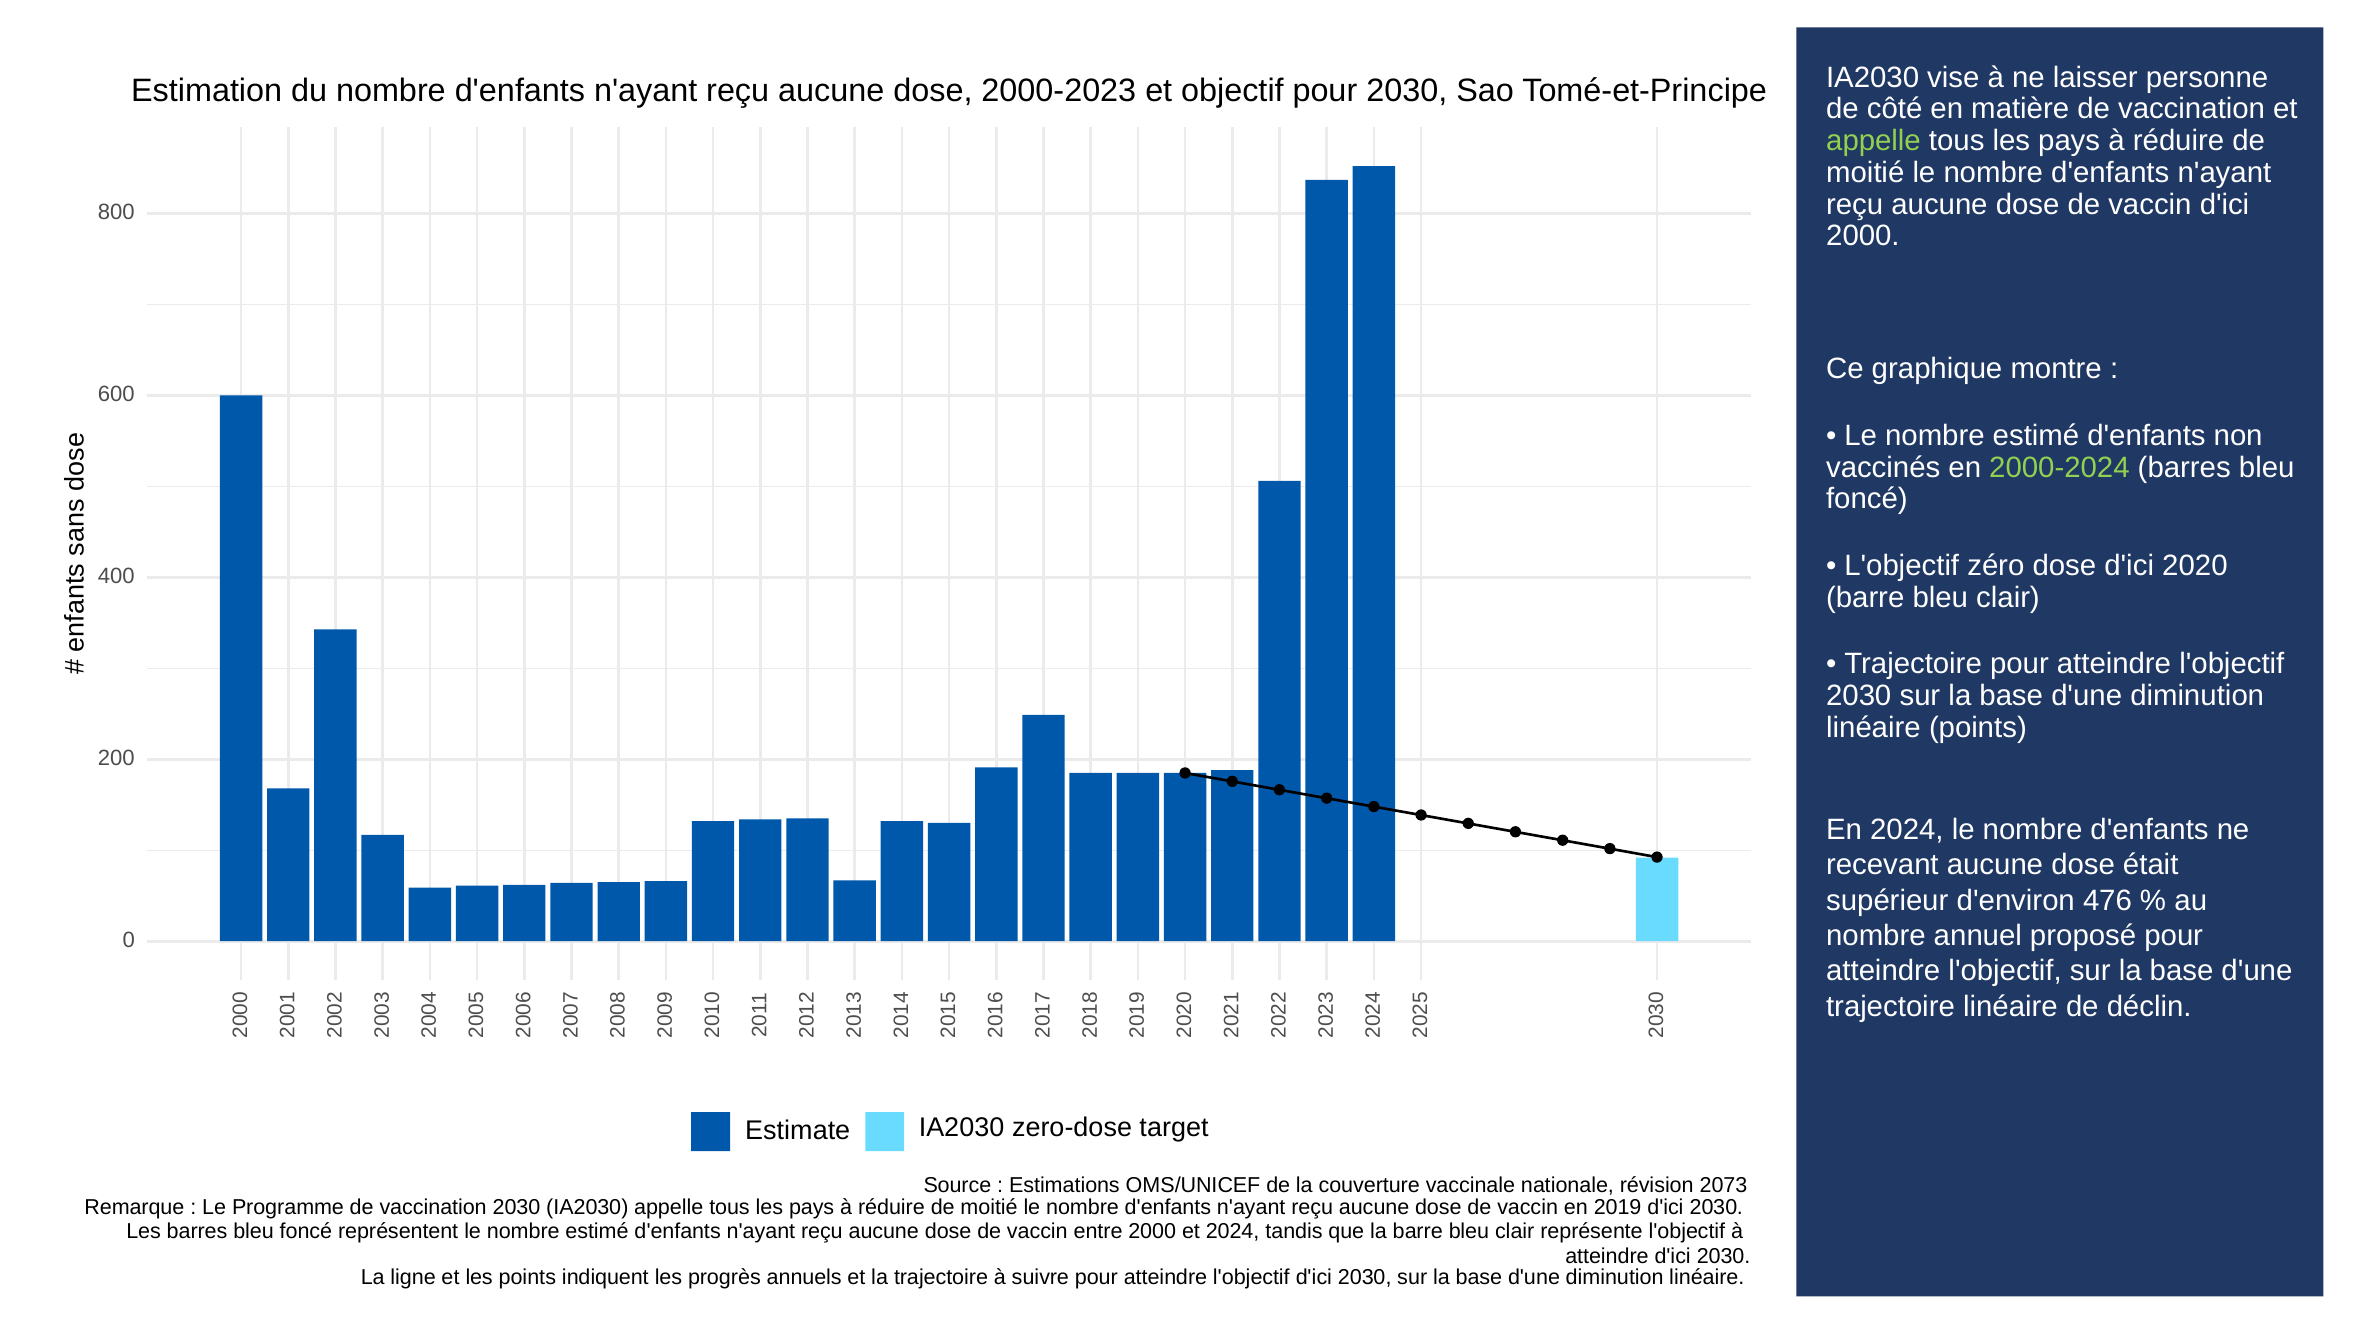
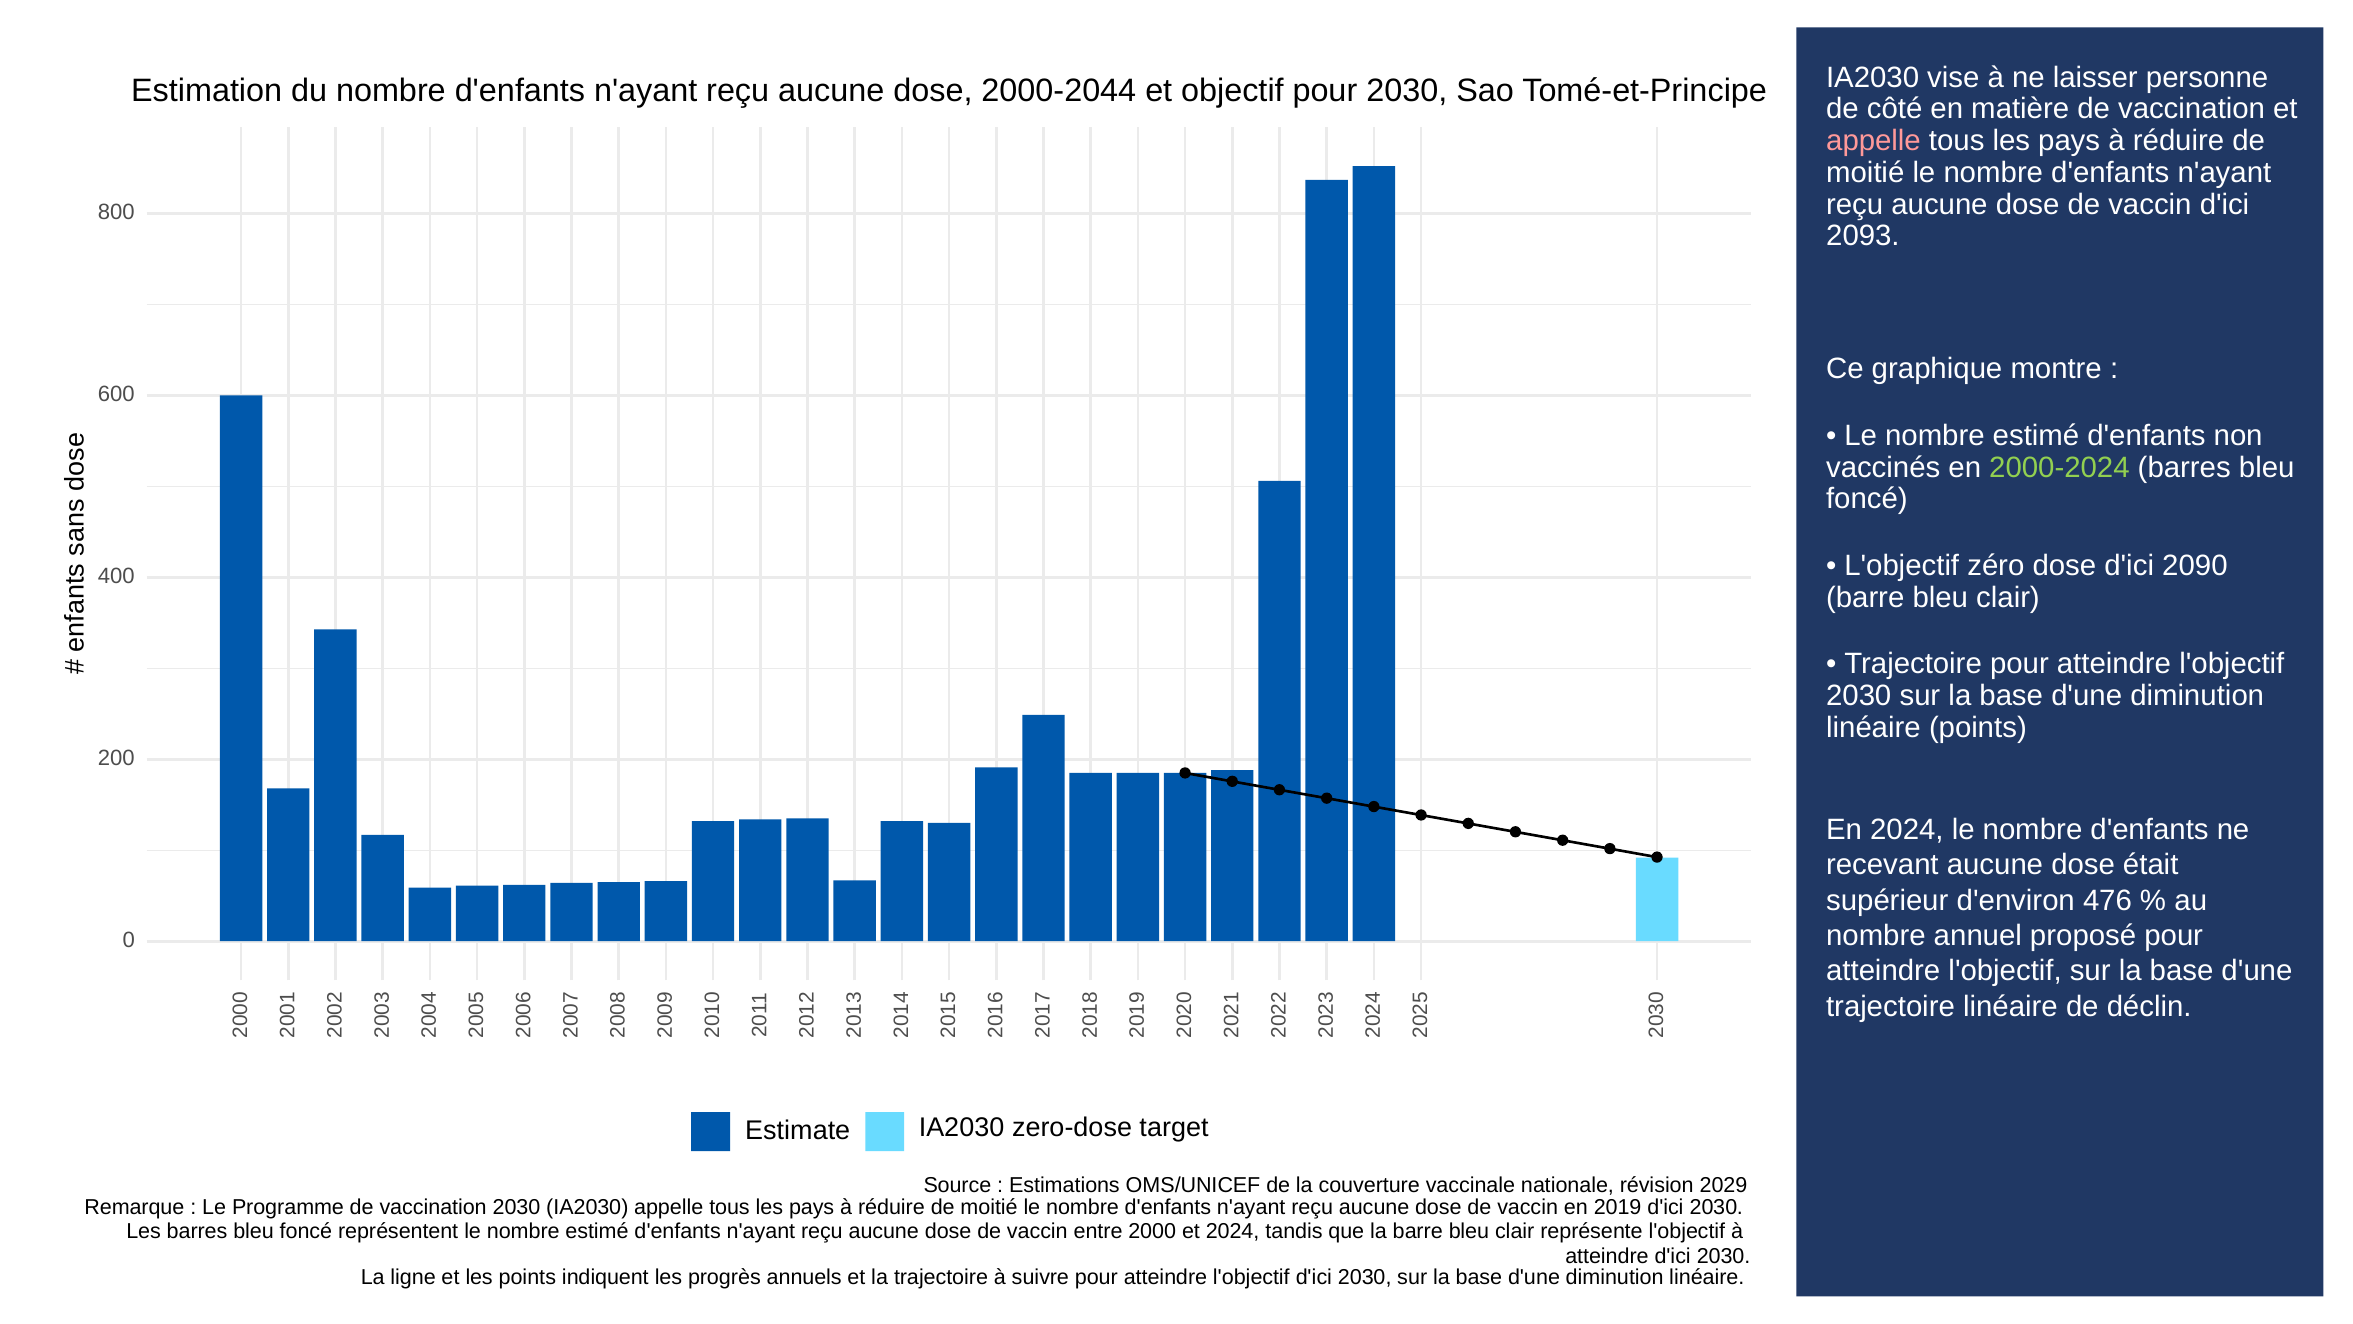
2000-2023: 2000-2023 -> 2000-2044 (1059, 91)
appelle colour: light green -> pink (1873, 141)
2000: 2000 -> 2093 (1863, 236)
2020: 2020 -> 2090 (2195, 566)
2073: 2073 -> 2029 (1723, 1185)
